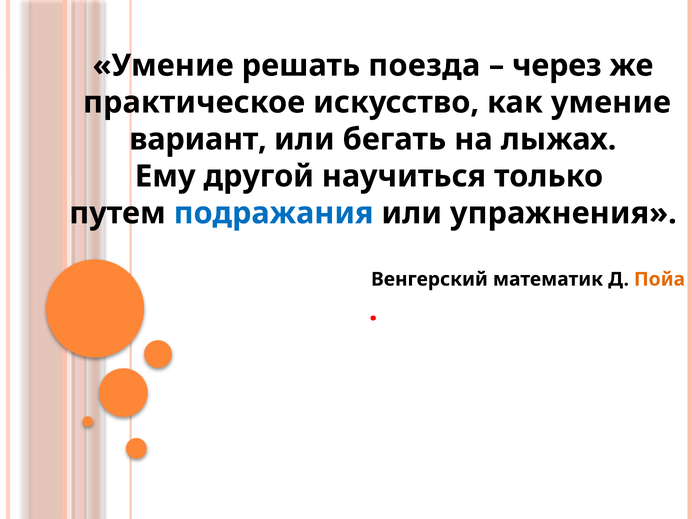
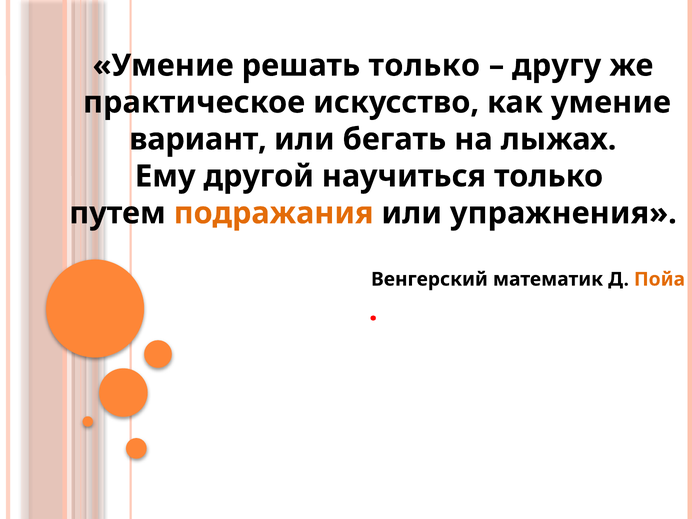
решать поезда: поезда -> только (424, 66)
через: через -> другу (557, 66)
подражания colour: blue -> orange (274, 213)
